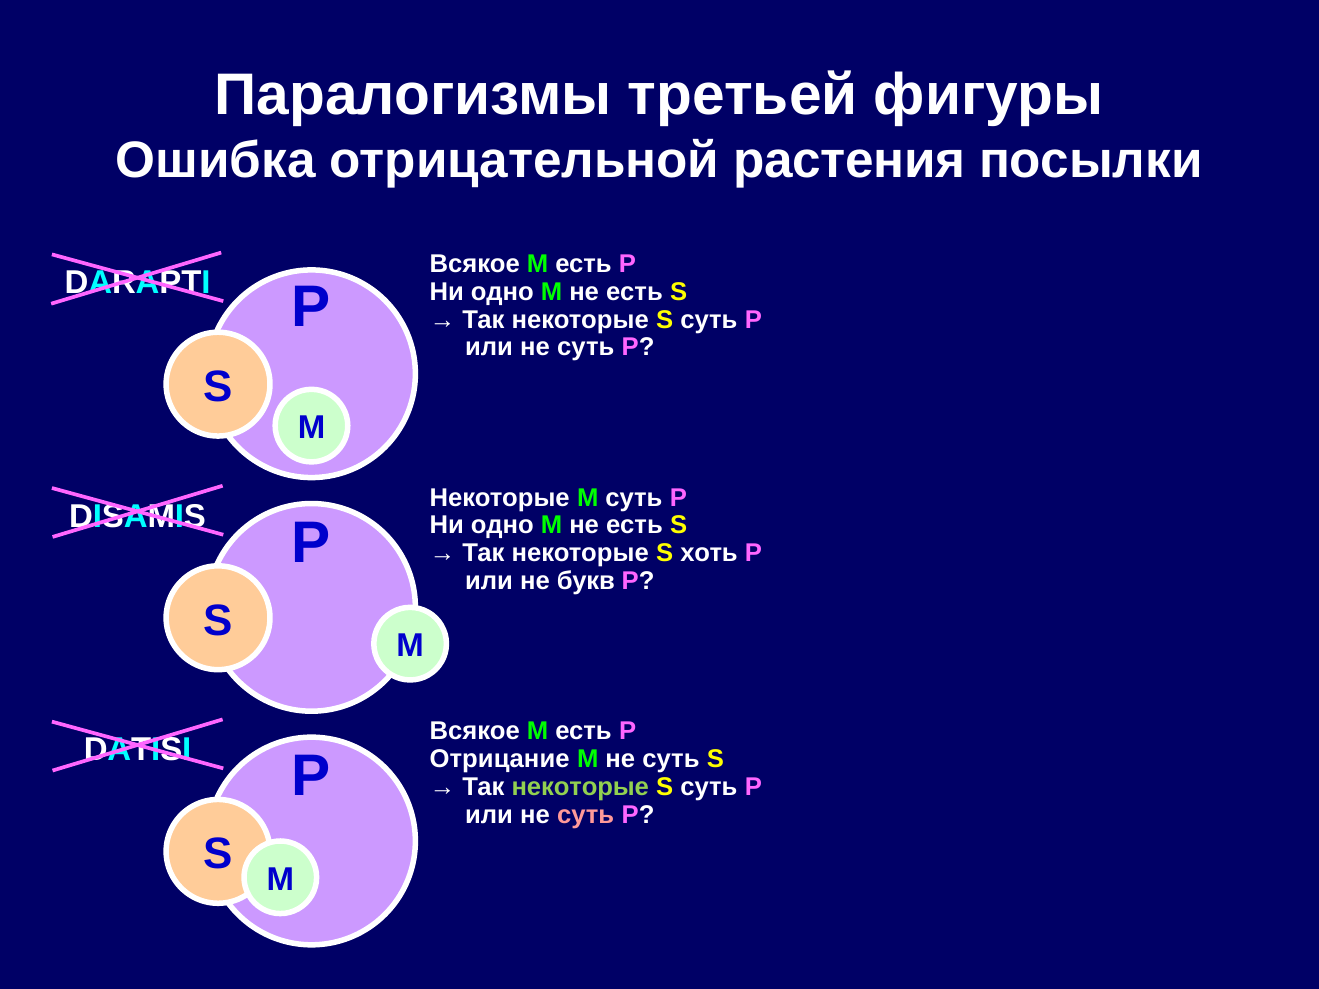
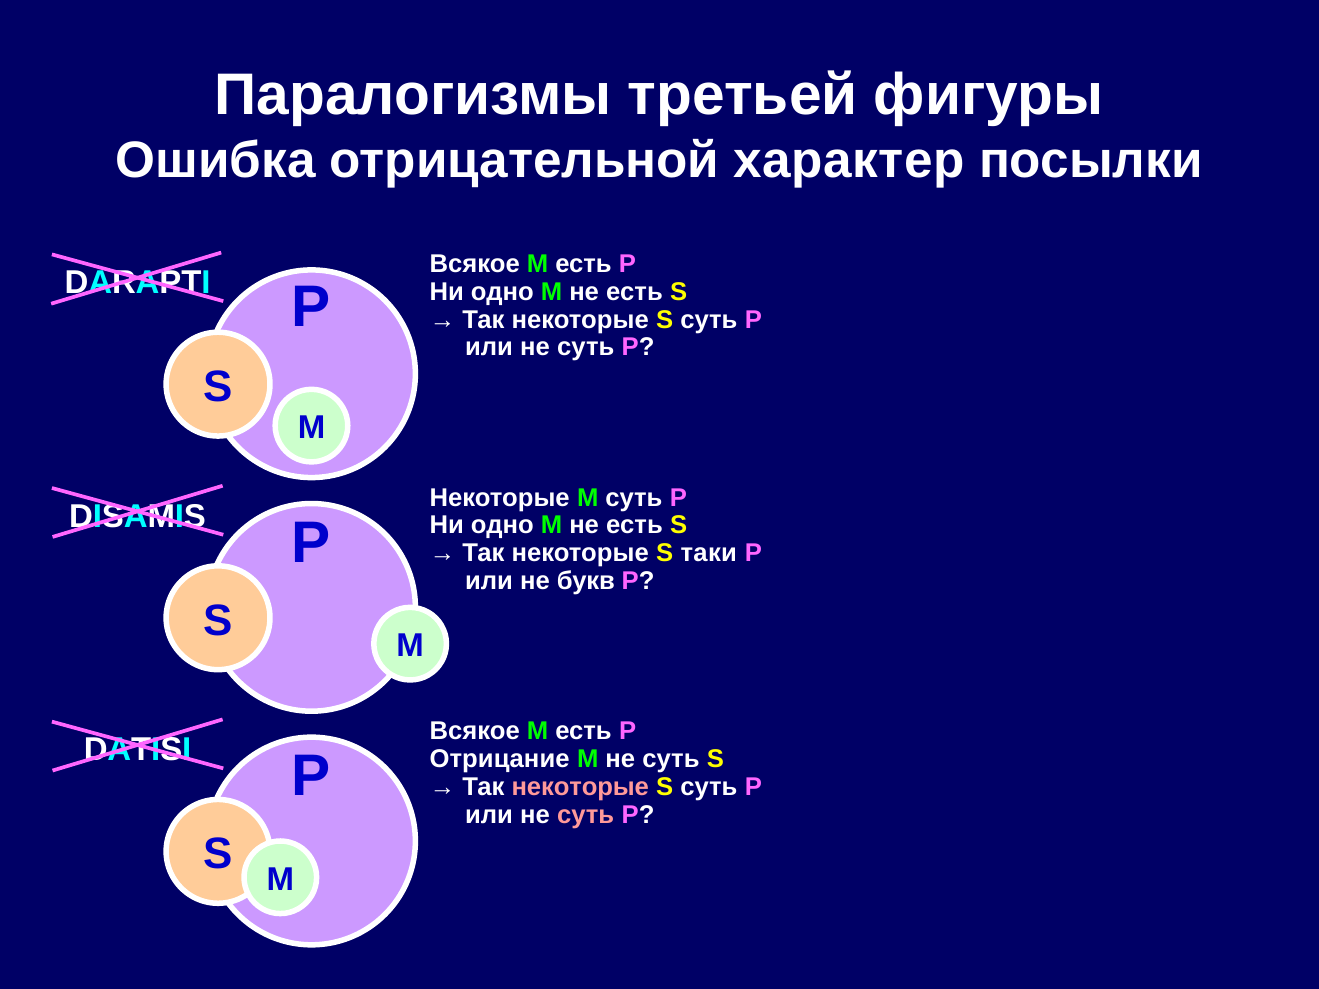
растения: растения -> характер (849, 161)
хоть: хоть -> таки (709, 553)
некоторые colour: light green -> pink (580, 787)
